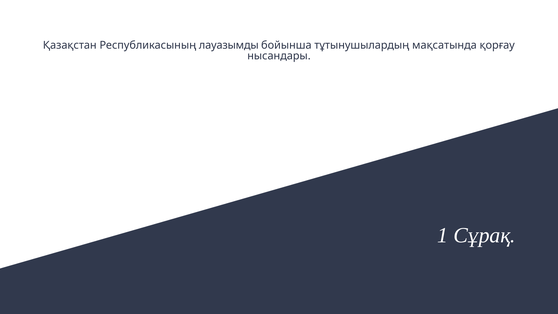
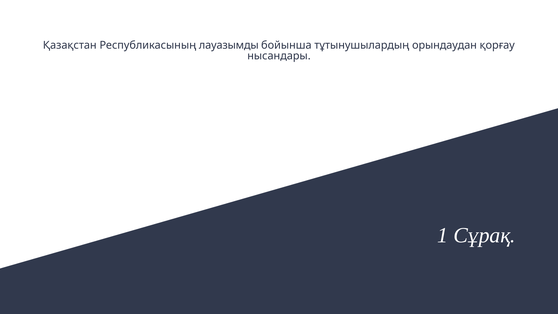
мақсатында: мақсатында -> орындаудан (445, 45)
